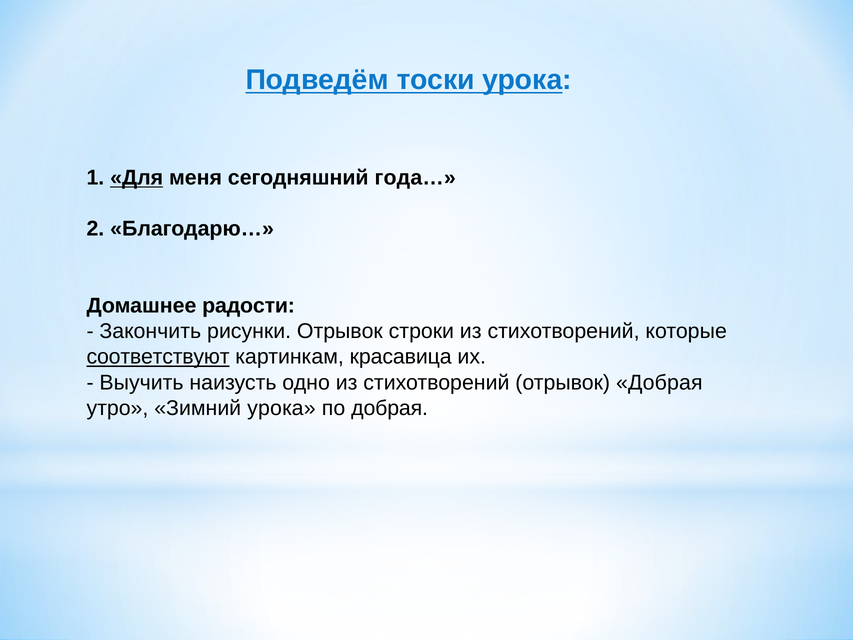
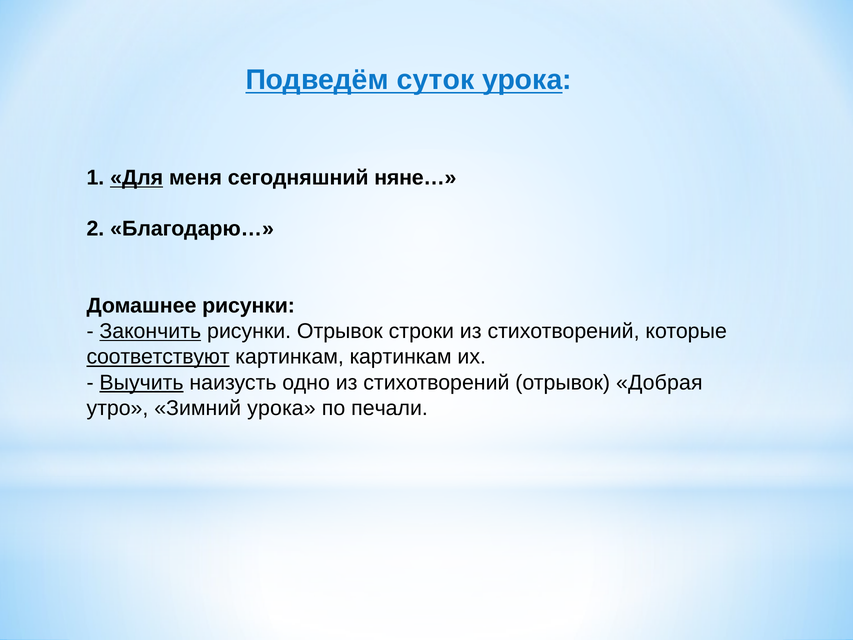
тоски: тоски -> суток (435, 80)
года…: года… -> няне… (415, 178)
Домашнее радости: радости -> рисунки (249, 306)
Закончить underline: none -> present (150, 331)
картинкам красавица: красавица -> картинкам (401, 357)
Выучить underline: none -> present (142, 382)
по добрая: добрая -> печали (390, 408)
